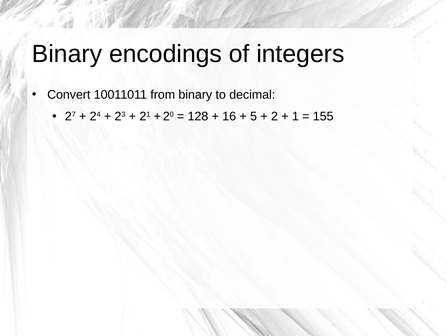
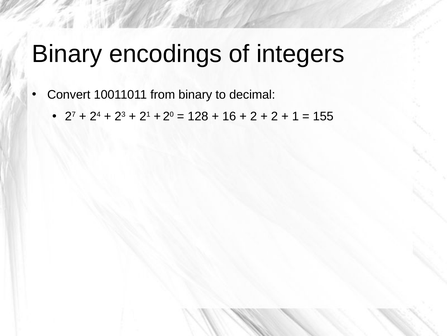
5: 5 -> 2 (254, 116)
